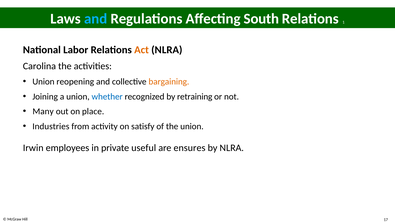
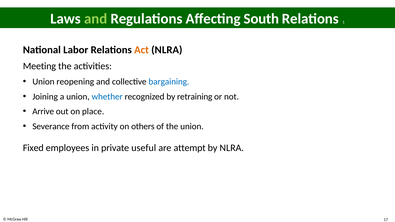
and colour: light blue -> light green (96, 19)
Carolina: Carolina -> Meeting (39, 66)
bargaining colour: orange -> blue (169, 82)
Many: Many -> Arrive (43, 112)
Industries: Industries -> Severance (51, 127)
satisfy: satisfy -> others (143, 127)
Irwin: Irwin -> Fixed (33, 148)
ensures: ensures -> attempt (190, 148)
